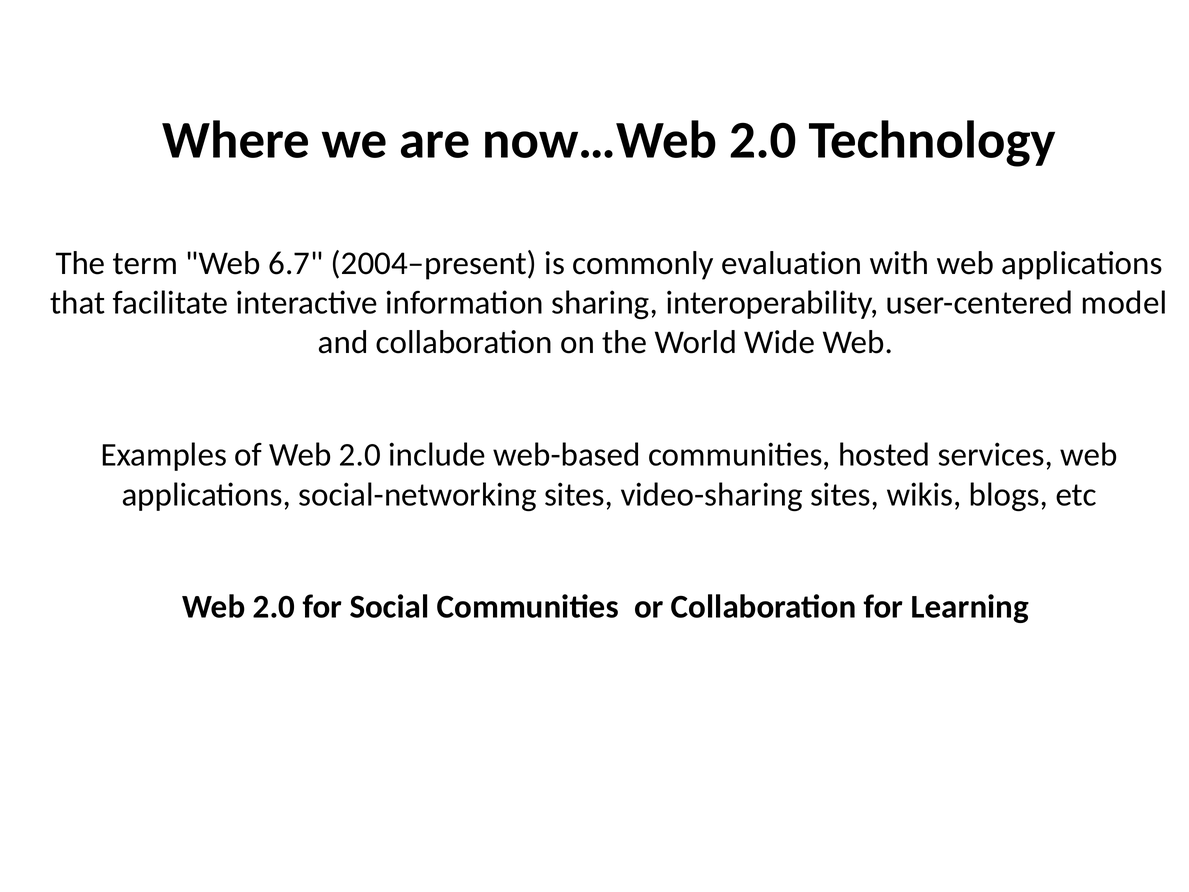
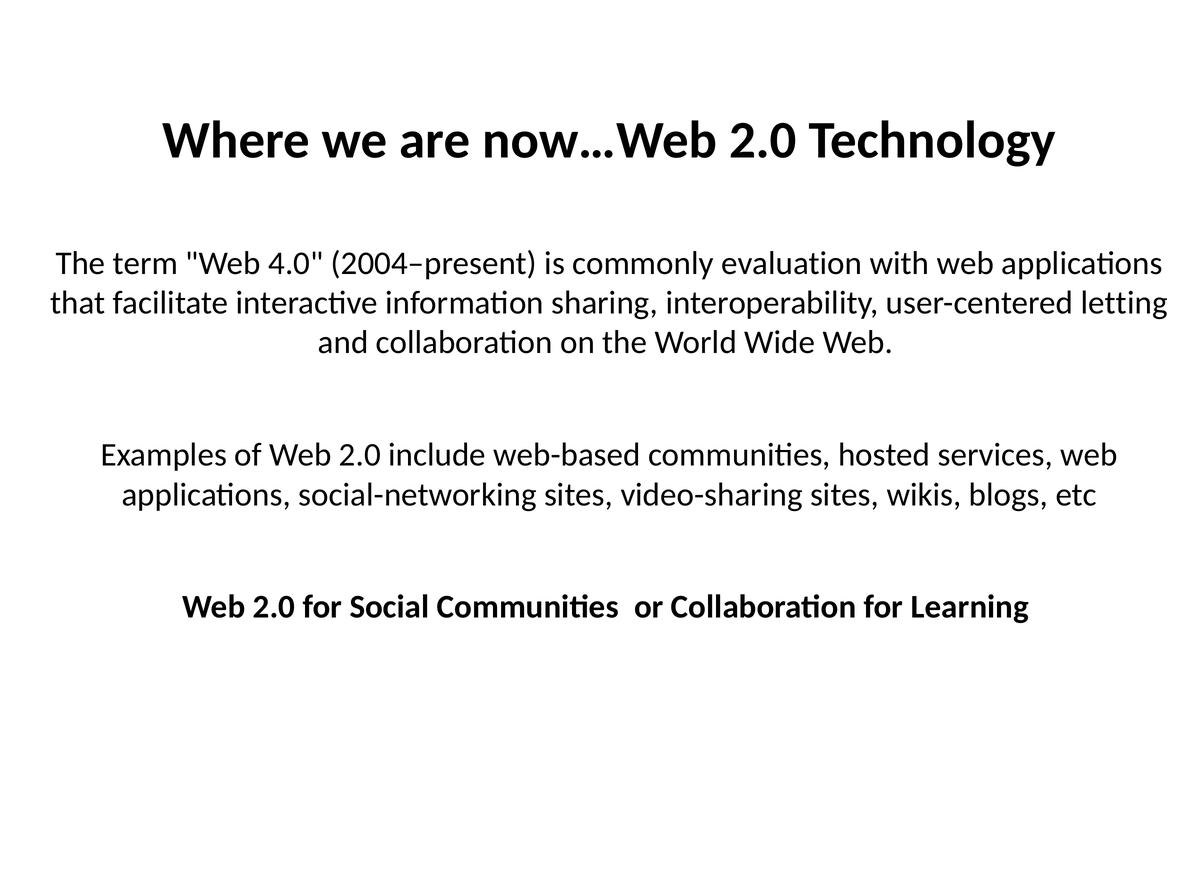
6.7: 6.7 -> 4.0 (296, 263)
model: model -> letting (1124, 303)
